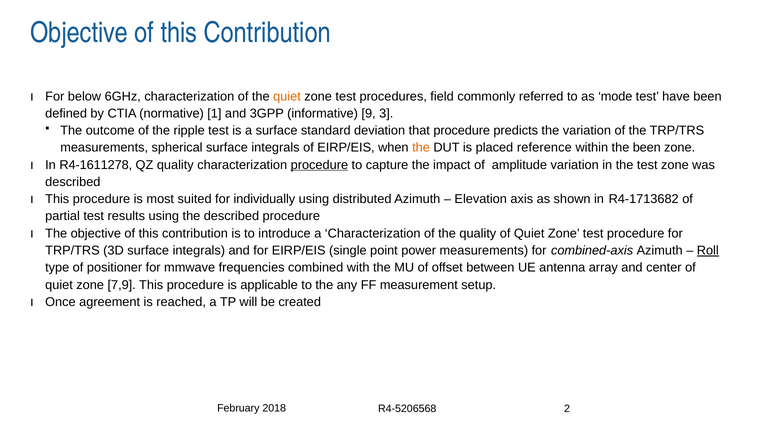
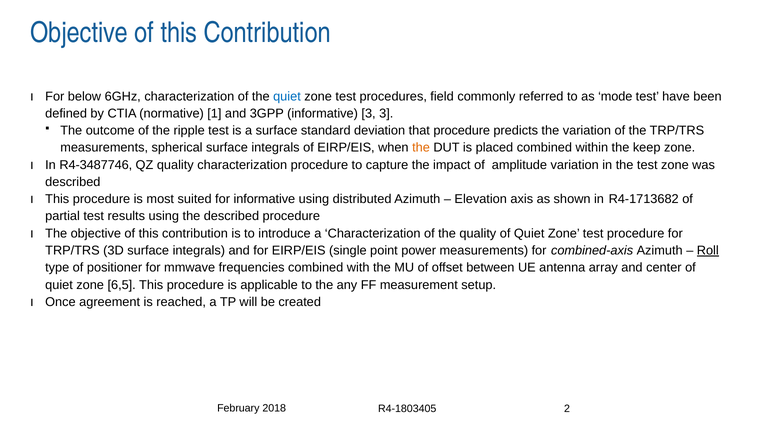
quiet colour: orange -> blue (287, 96)
informative 9: 9 -> 3 (369, 113)
placed reference: reference -> combined (544, 148)
the been: been -> keep (647, 148)
R4-1611278: R4-1611278 -> R4-3487746 (96, 165)
procedure underline: present -> none (319, 165)
for individually: individually -> informative (264, 199)
7,9: 7,9 -> 6,5 (122, 285)
R4-5206568: R4-5206568 -> R4-1803405 (407, 409)
